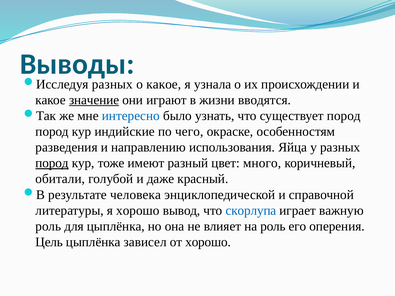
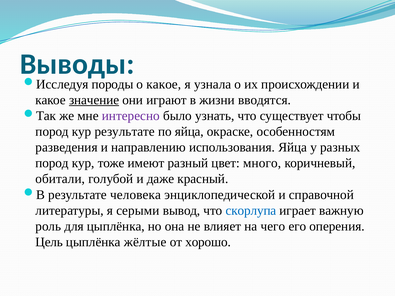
разных: разных -> породы (113, 84)
интересно colour: blue -> purple (131, 116)
существует пород: пород -> чтобы (344, 116)
кур индийские: индийские -> результате (125, 132)
по чего: чего -> яйца (189, 132)
пород underline: present -> none (52, 163)
я хорошо: хорошо -> серыми (138, 211)
на роль: роль -> чего (273, 226)
зависел: зависел -> жёлтые (145, 242)
